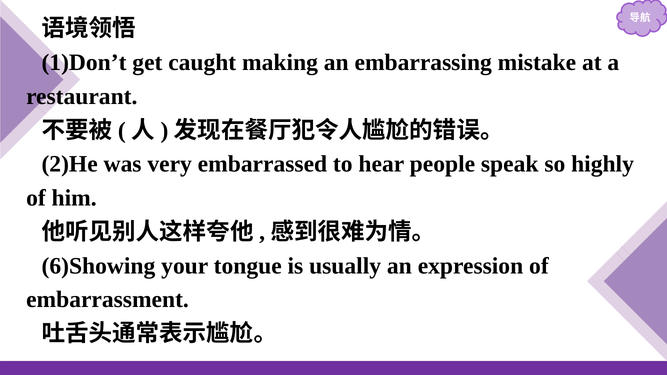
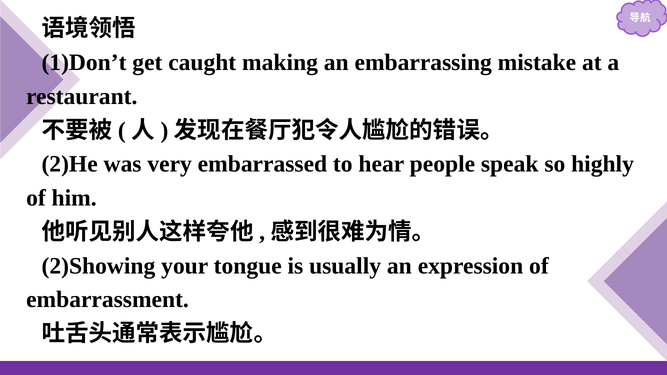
6)Showing: 6)Showing -> 2)Showing (98, 266)
